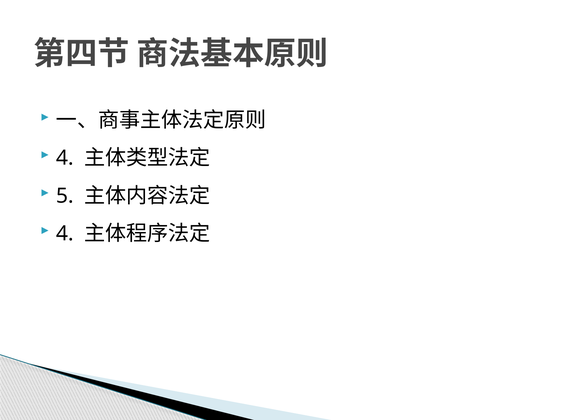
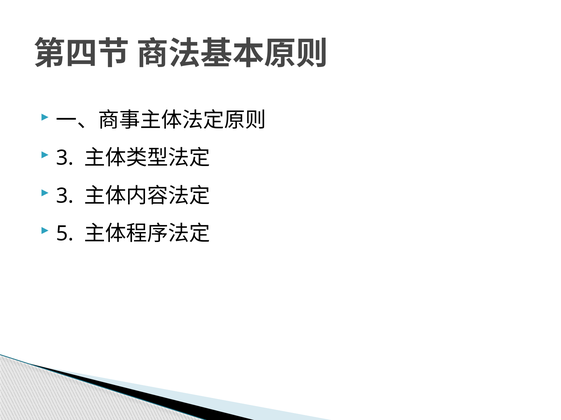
4: 4 -> 3 (65, 158)
5: 5 -> 3 (65, 196)
4: 4 -> 5 (65, 234)
